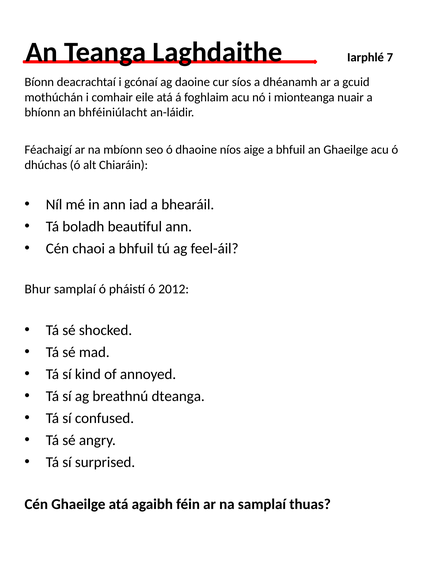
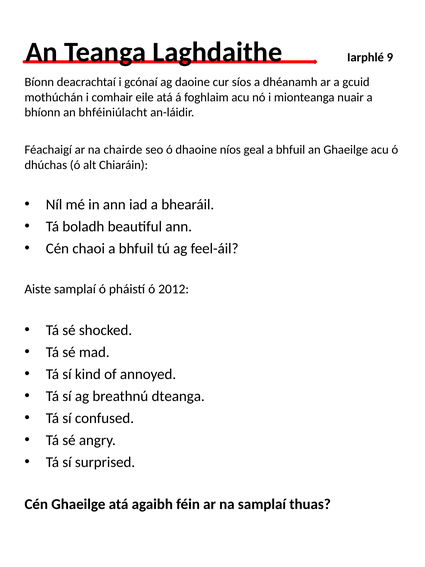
7: 7 -> 9 (390, 57)
mbíonn: mbíonn -> chairde (123, 150)
aige: aige -> geal (254, 150)
Bhur: Bhur -> Aiste (38, 289)
